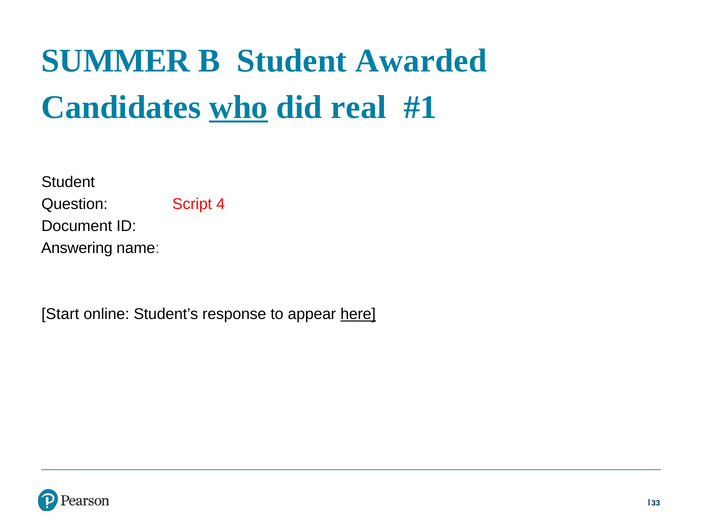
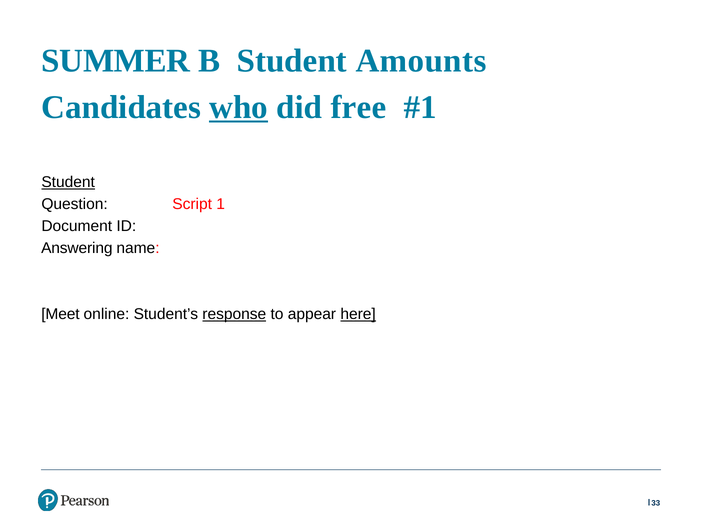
Awarded: Awarded -> Amounts (421, 61)
real: real -> free (359, 107)
Student underline: none -> present (68, 182)
4: 4 -> 1 (221, 204)
Start: Start -> Meet (60, 314)
response underline: none -> present (234, 314)
